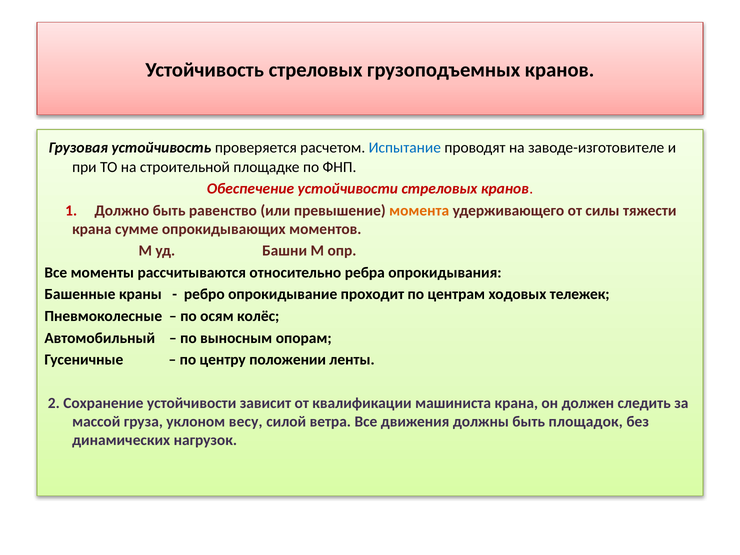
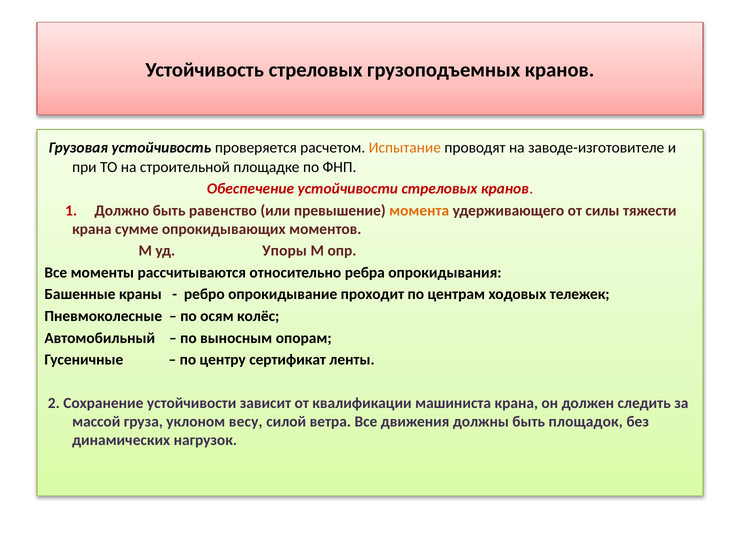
Испытание colour: blue -> orange (405, 148)
Башни: Башни -> Упоры (285, 251)
положении: положении -> сертификат (288, 360)
